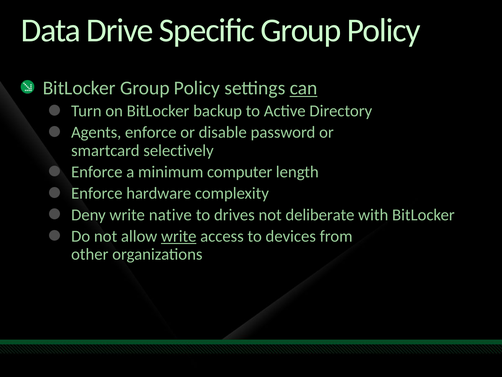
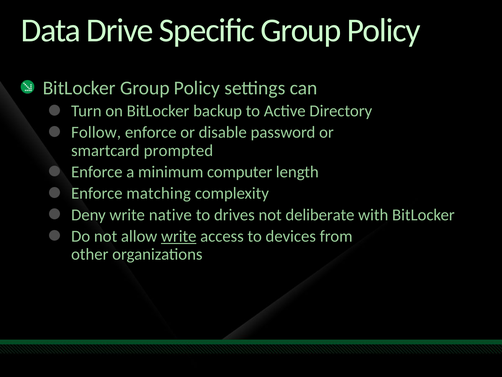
can underline: present -> none (304, 88)
Agents: Agents -> Follow (96, 132)
selectively: selectively -> prompted (178, 150)
hardware: hardware -> matching (159, 193)
